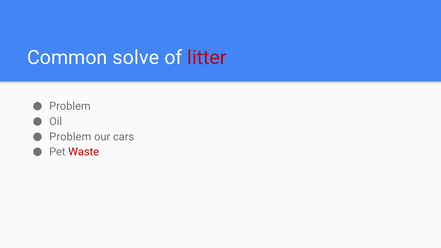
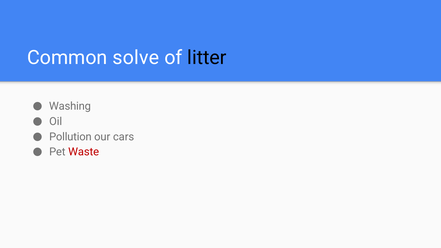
litter colour: red -> black (207, 58)
Problem: Problem -> Washing (70, 106)
Problem: Problem -> Pollution (70, 137)
